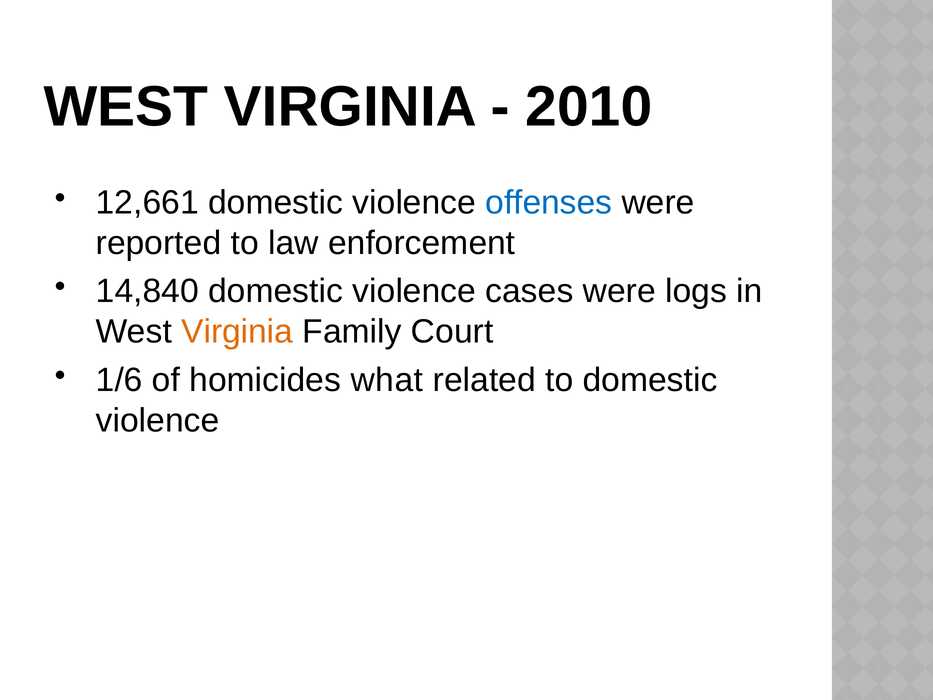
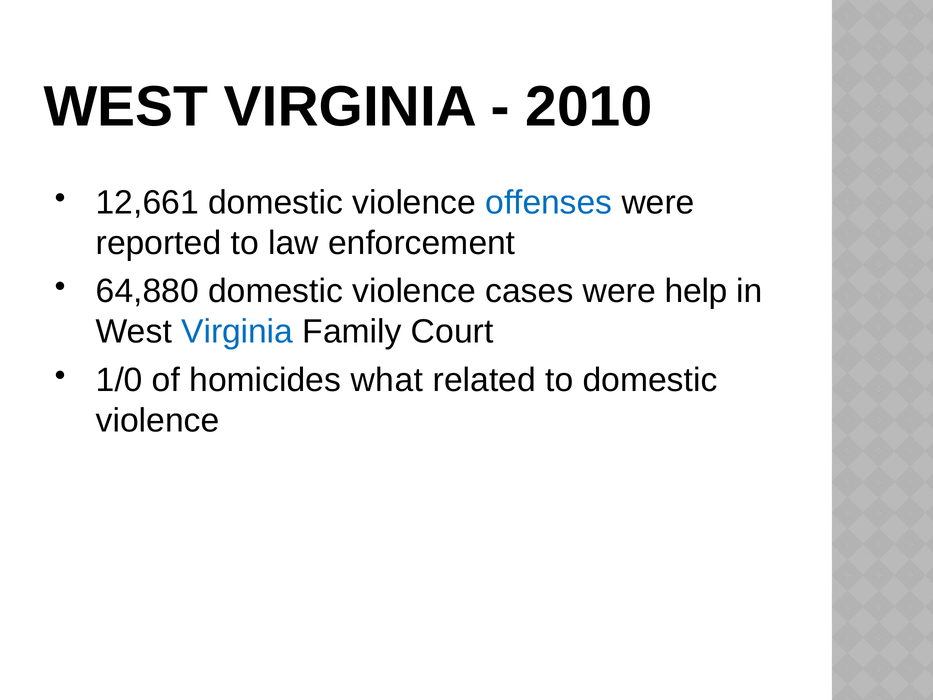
14,840: 14,840 -> 64,880 (147, 291)
logs: logs -> help (696, 291)
Virginia colour: orange -> blue (237, 332)
1/6: 1/6 -> 1/0 (119, 380)
